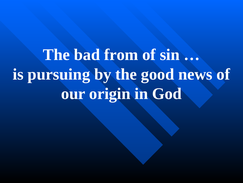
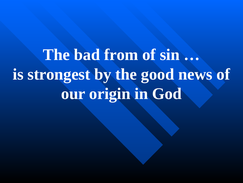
pursuing: pursuing -> strongest (59, 74)
